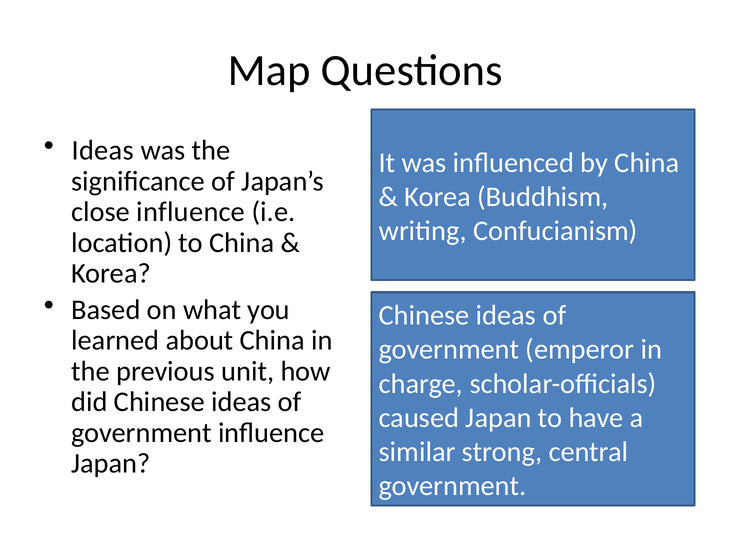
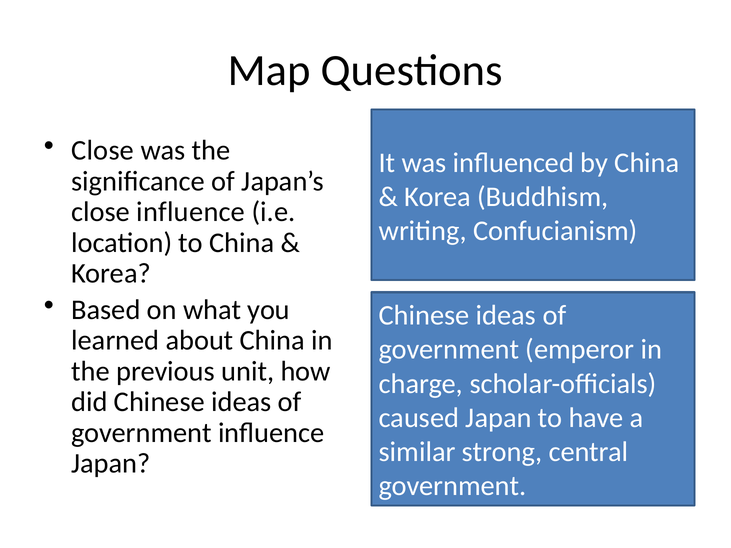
Ideas: Ideas -> Close (103, 151)
